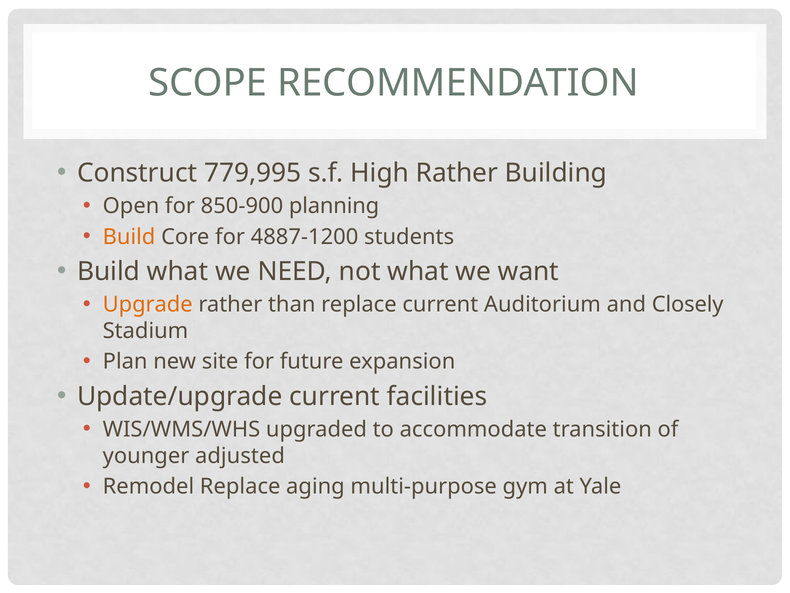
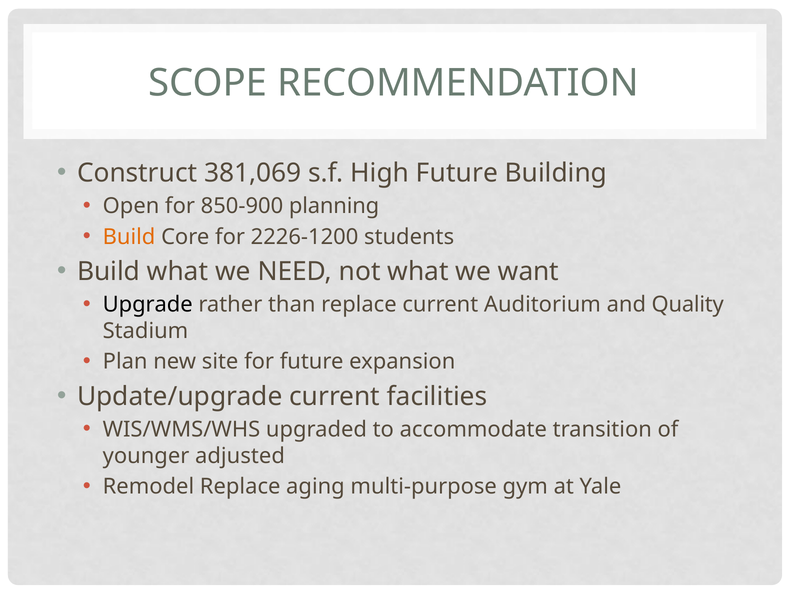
779,995: 779,995 -> 381,069 (253, 173)
High Rather: Rather -> Future (457, 173)
4887-1200: 4887-1200 -> 2226-1200 (305, 237)
Upgrade colour: orange -> black (148, 304)
Closely: Closely -> Quality (688, 304)
